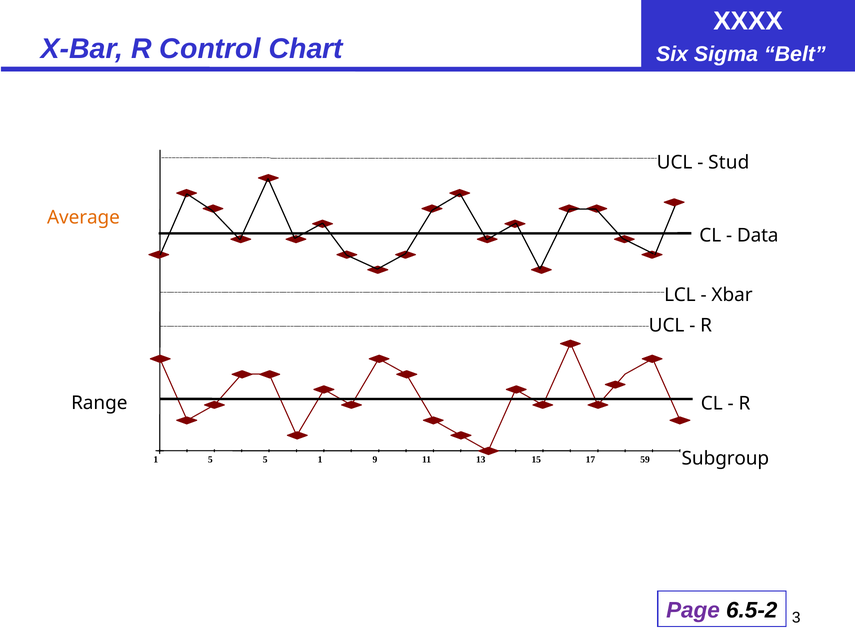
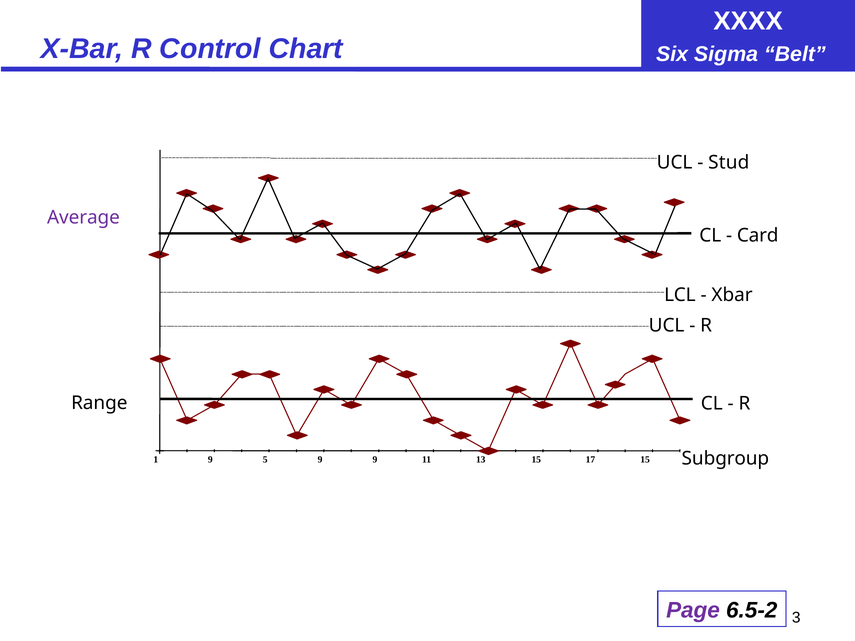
Average colour: orange -> purple (83, 218)
Data: Data -> Card (758, 235)
1 5: 5 -> 9 (210, 460)
5 1: 1 -> 9 (320, 460)
17 59: 59 -> 15 (645, 460)
